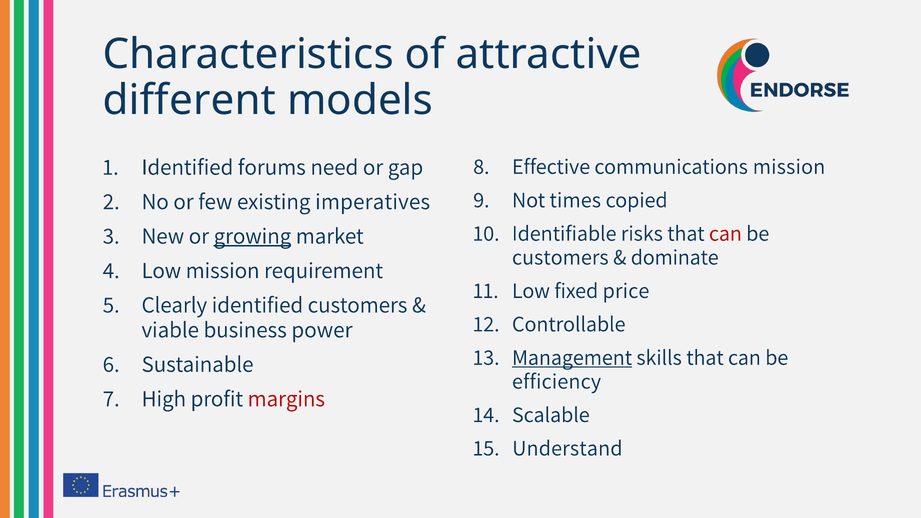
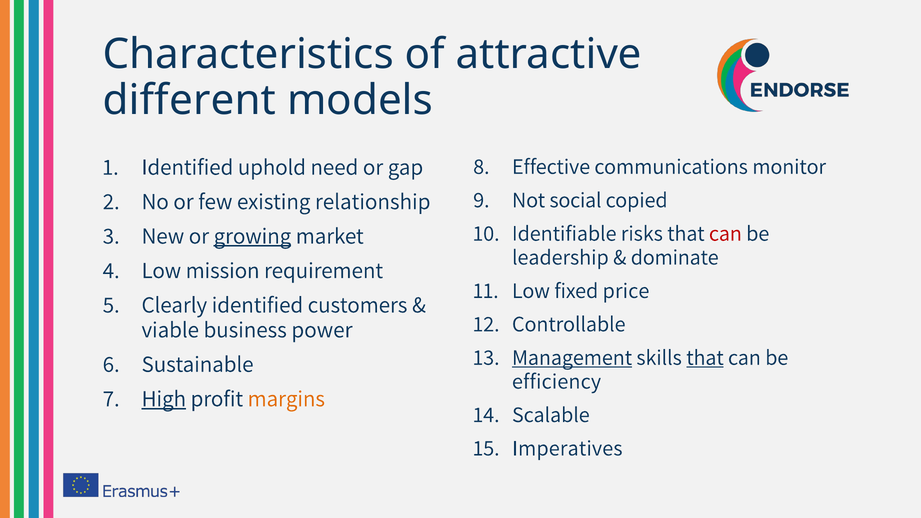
communications mission: mission -> monitor (789, 167)
forums: forums -> uphold (272, 167)
times: times -> social (575, 200)
imperatives: imperatives -> relationship (373, 202)
customers: customers -> leadership (560, 257)
that underline: none -> present (705, 358)
High underline: none -> present (164, 399)
margins colour: red -> orange (286, 399)
Understand: Understand -> Imperatives (567, 448)
